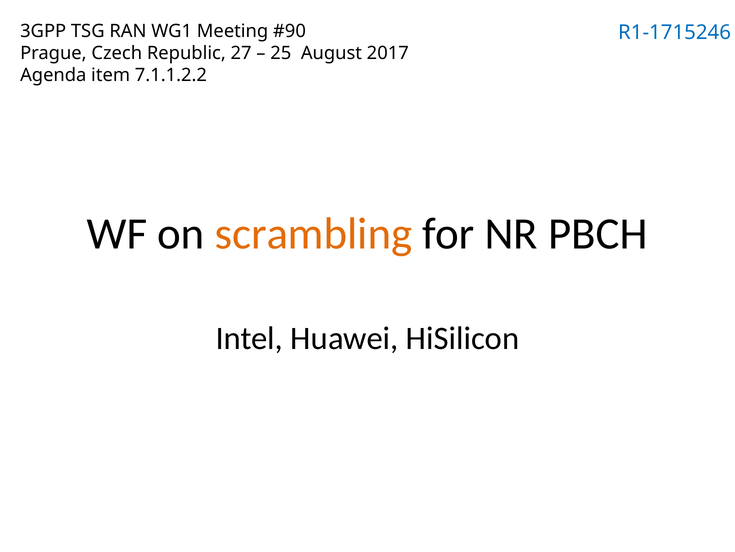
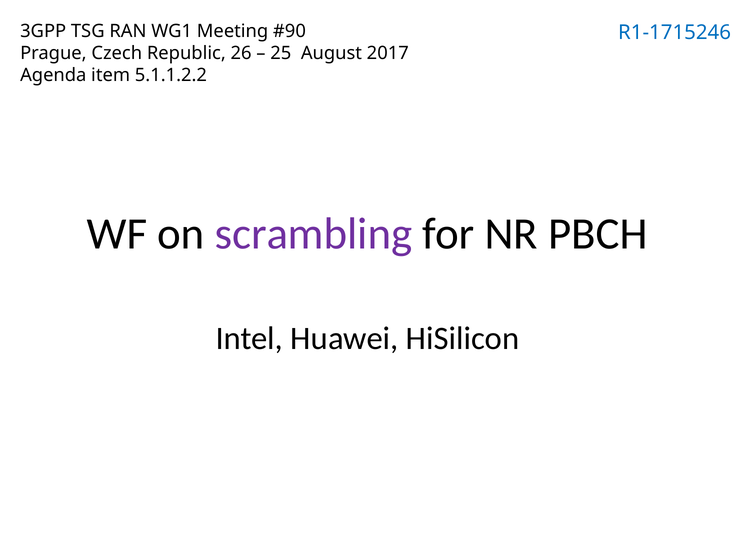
27: 27 -> 26 (241, 53)
7.1.1.2.2: 7.1.1.2.2 -> 5.1.1.2.2 (171, 75)
scrambling colour: orange -> purple (313, 233)
